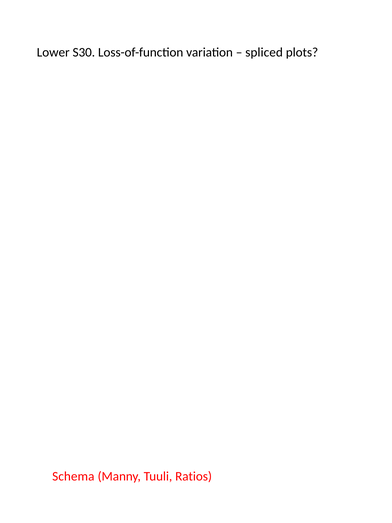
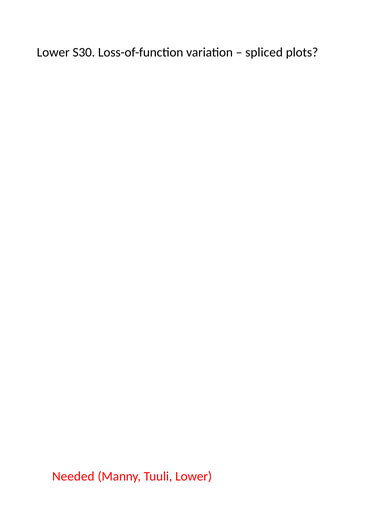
Schema: Schema -> Needed (73, 476)
Tuuli Ratios: Ratios -> Lower (194, 476)
